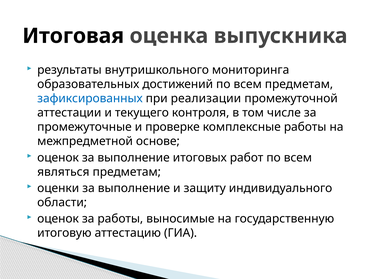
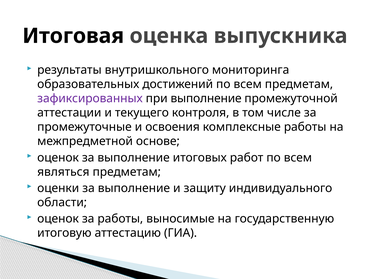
зафиксированных colour: blue -> purple (90, 99)
при реализации: реализации -> выполнение (206, 99)
проверке: проверке -> освоения (173, 127)
